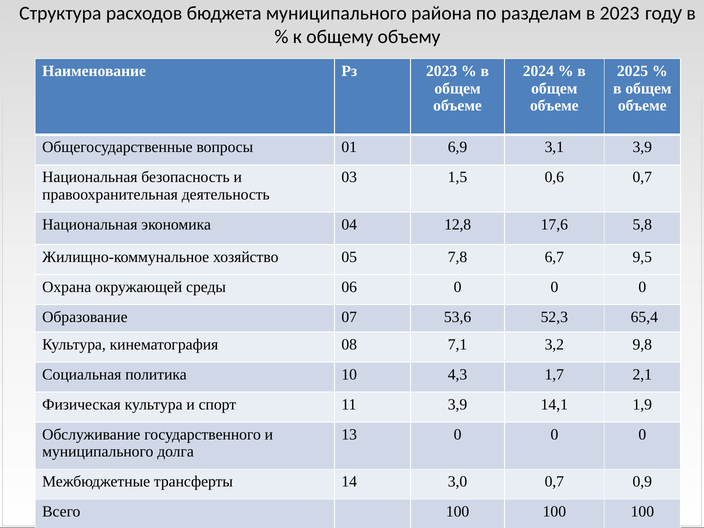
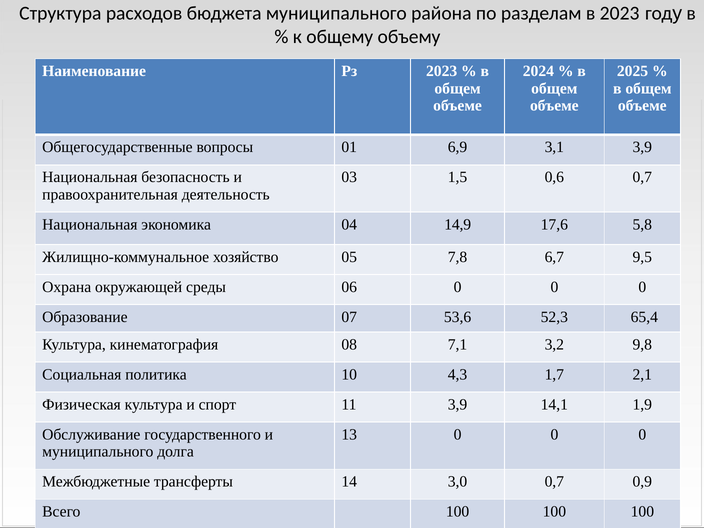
12,8: 12,8 -> 14,9 (458, 224)
